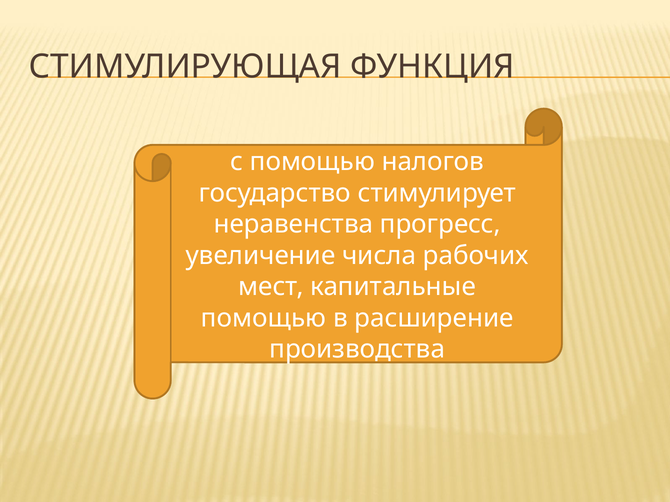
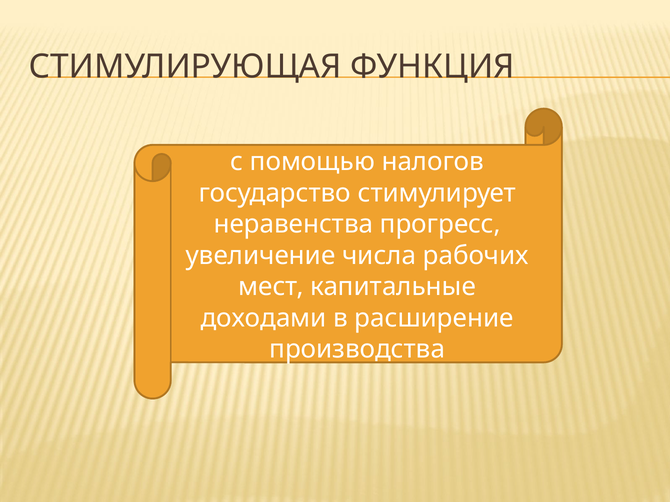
помощью: помощью -> доходами (264, 318)
